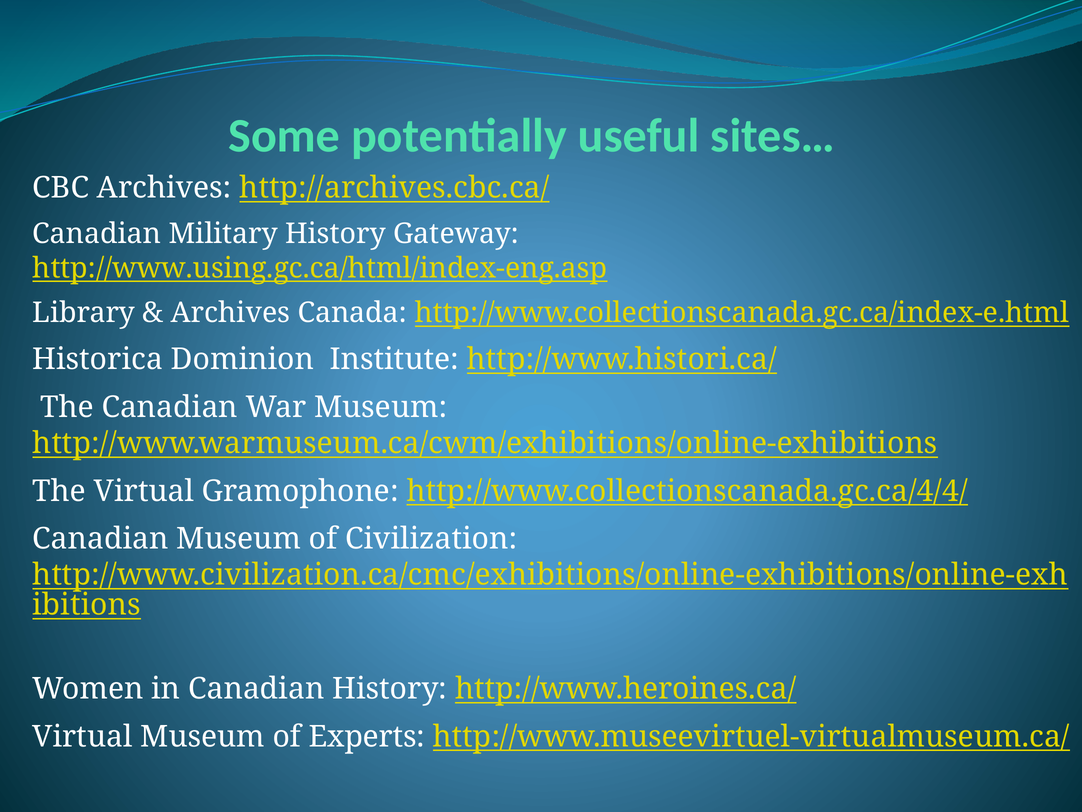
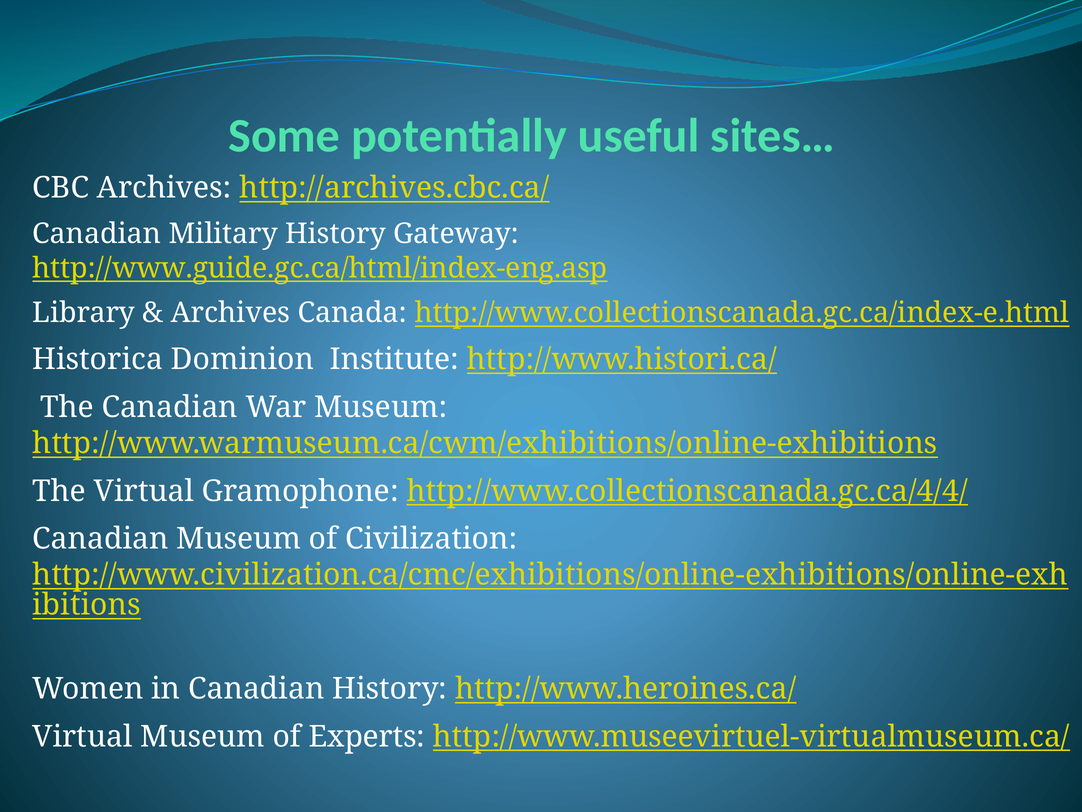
http://www.using.gc.ca/html/index-eng.asp: http://www.using.gc.ca/html/index-eng.asp -> http://www.guide.gc.ca/html/index-eng.asp (320, 268)
